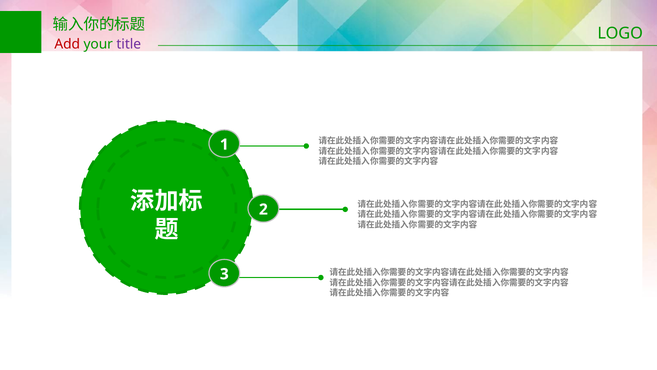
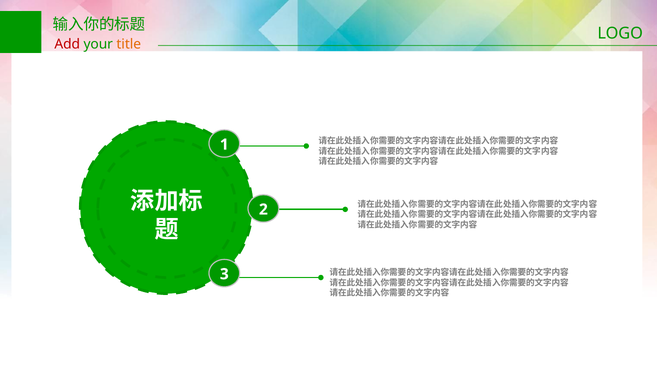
title colour: purple -> orange (129, 44)
